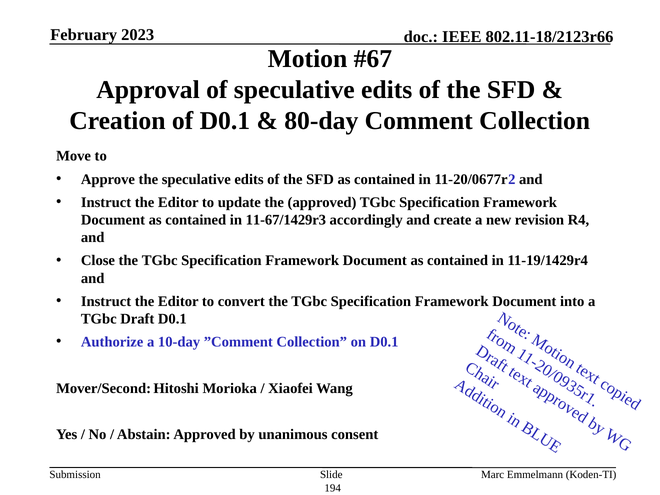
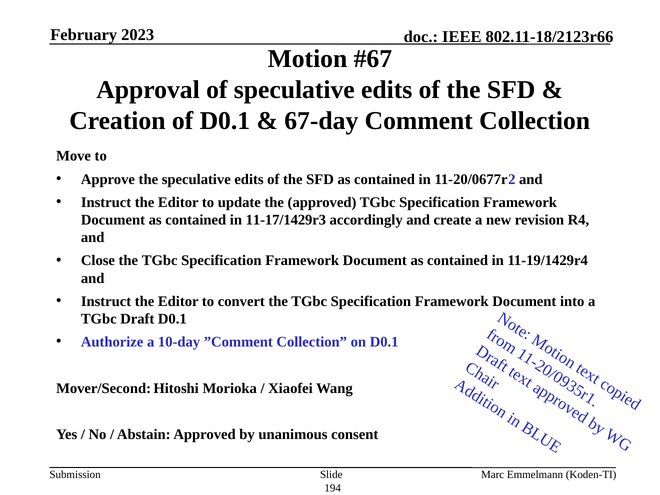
80-day: 80-day -> 67-day (321, 121)
11-67/1429r3: 11-67/1429r3 -> 11-17/1429r3 (286, 220)
